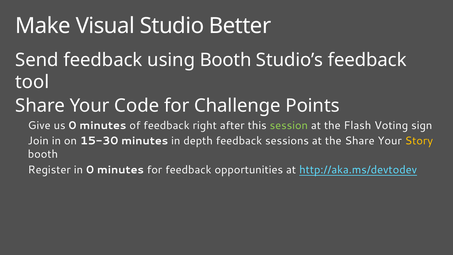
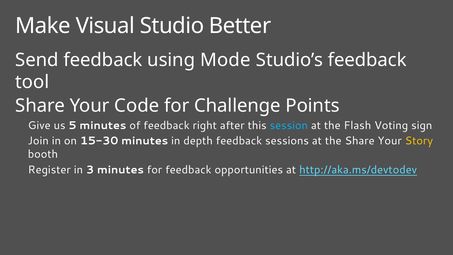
using Booth: Booth -> Mode (225, 60)
us 0: 0 -> 5 (73, 125)
session colour: light green -> light blue (289, 125)
in 0: 0 -> 3 (90, 170)
